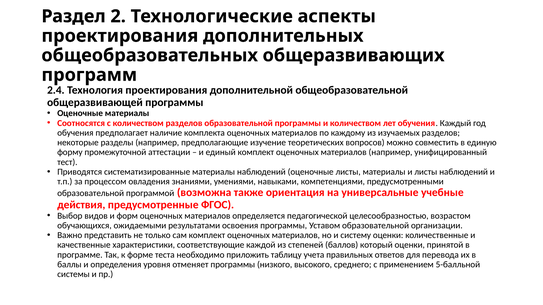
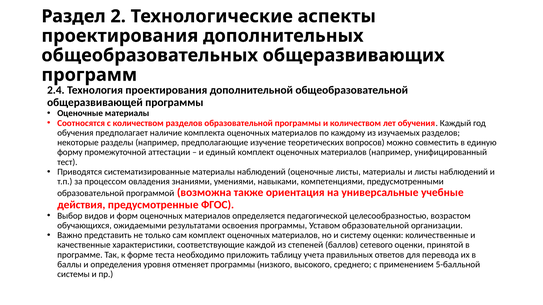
который: который -> сетевого (376, 245)
